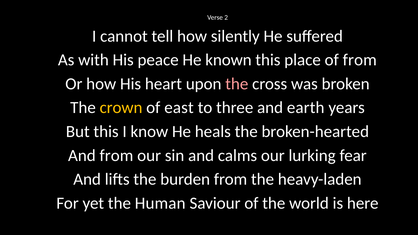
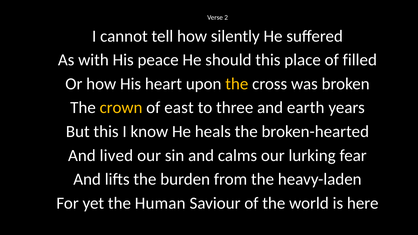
known: known -> should (228, 60)
of from: from -> filled (360, 60)
the colour: pink -> yellow (237, 84)
And from: from -> lived (116, 156)
